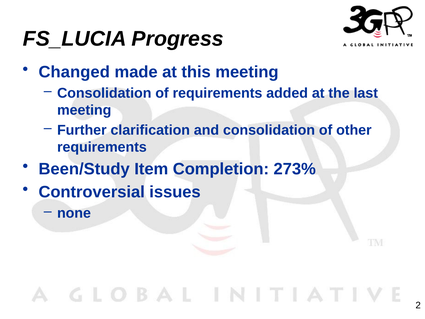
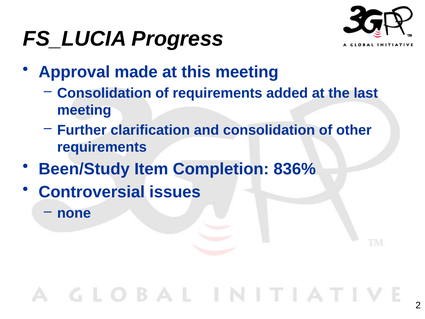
Changed: Changed -> Approval (74, 72)
273%: 273% -> 836% (295, 169)
